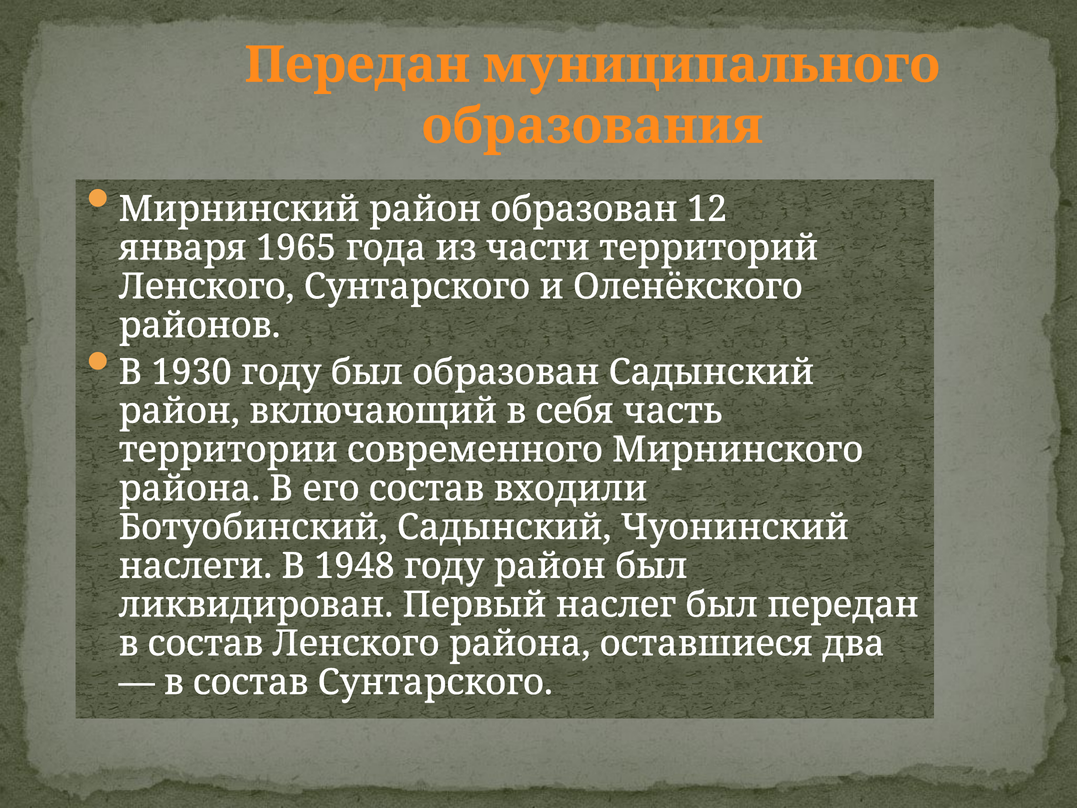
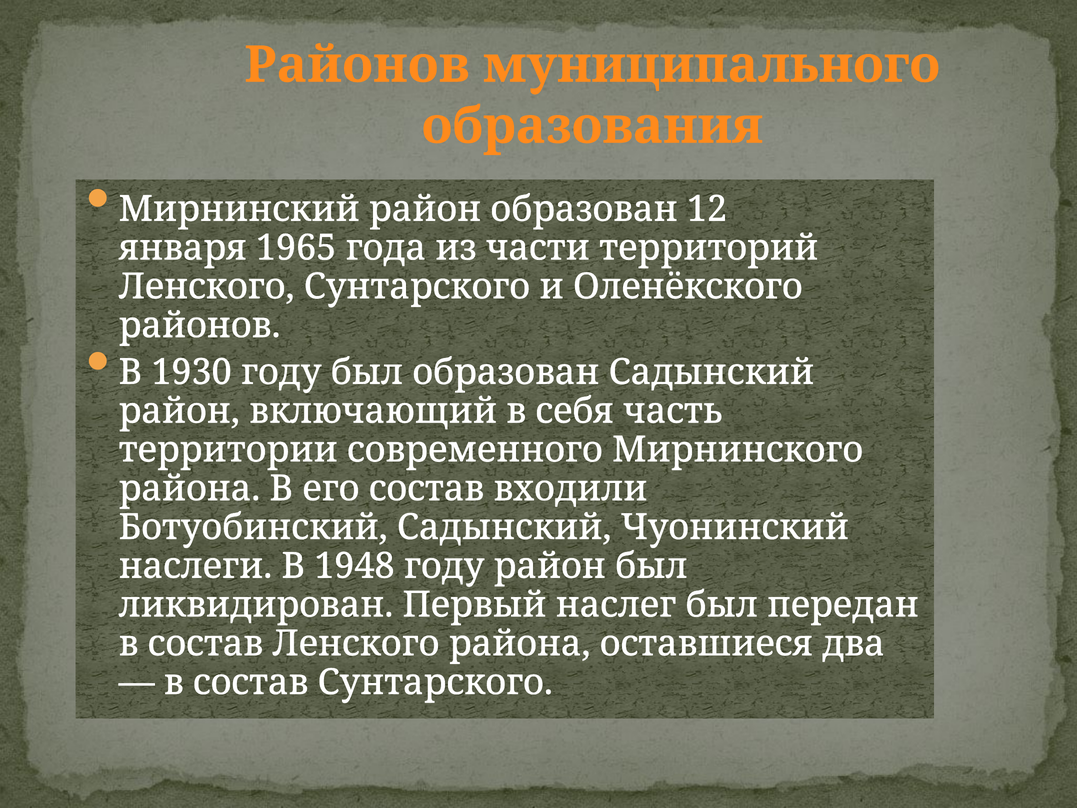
Передан: Передан -> Районов (357, 65)
